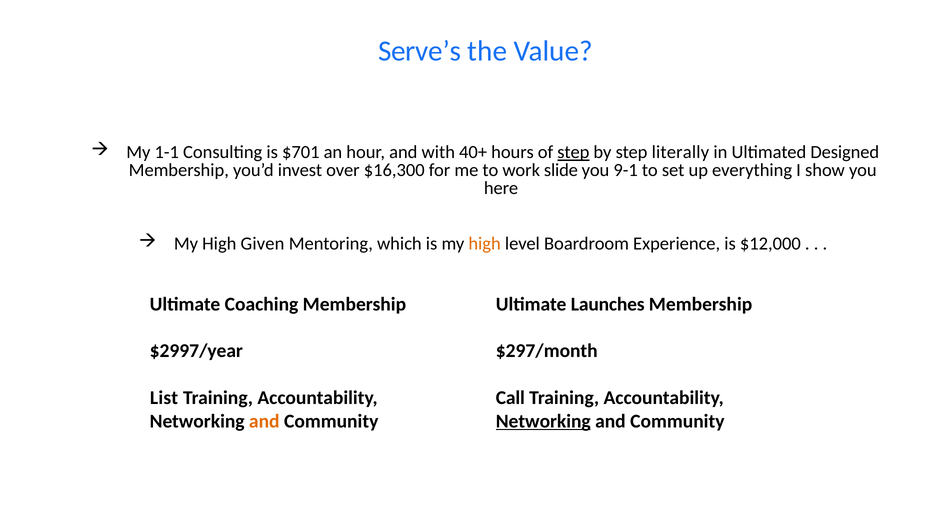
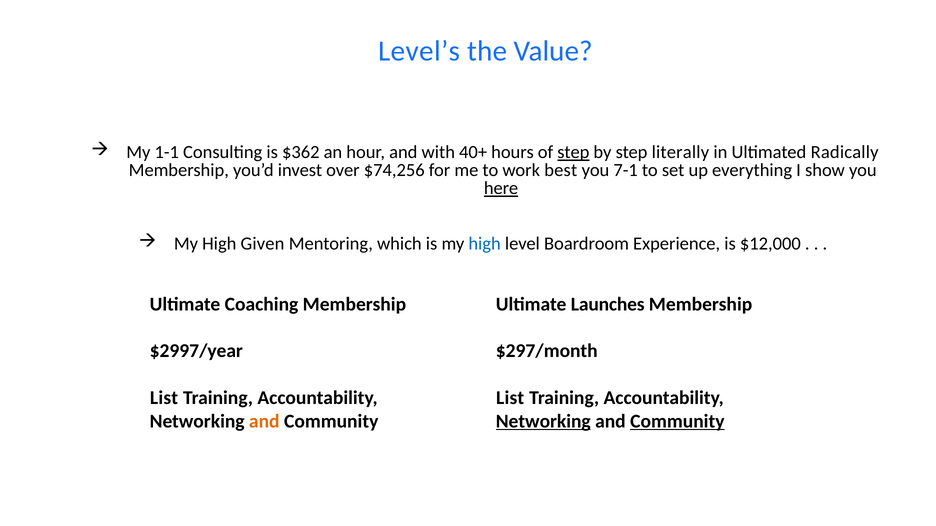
Serve’s: Serve’s -> Level’s (419, 51)
$701: $701 -> $362 (301, 152)
Designed: Designed -> Radically (845, 152)
$16,300: $16,300 -> $74,256 (394, 170)
slide: slide -> best (561, 170)
9-1: 9-1 -> 7-1 (626, 170)
here underline: none -> present (501, 188)
high colour: orange -> blue (485, 244)
Call: Call -> List (510, 398)
Community underline: none -> present (677, 421)
